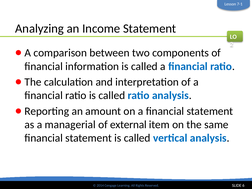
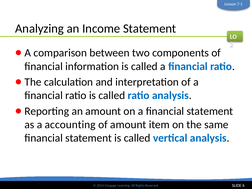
managerial: managerial -> accounting (70, 125)
of external: external -> amount (128, 125)
